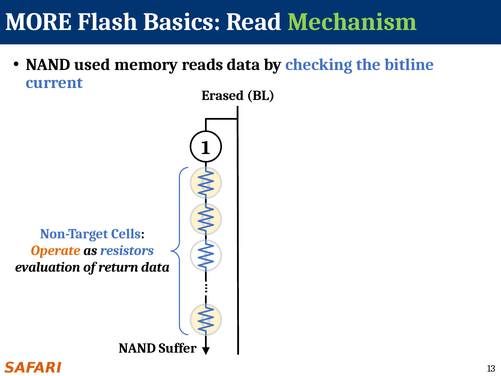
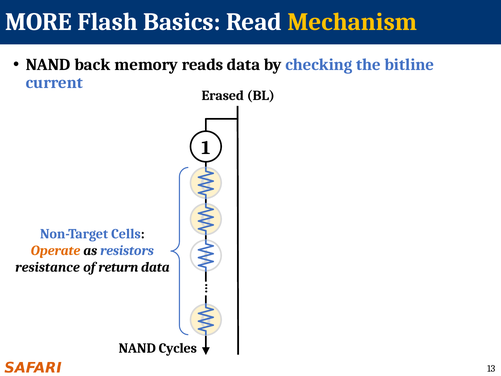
Mechanism colour: light green -> yellow (352, 22)
used: used -> back (92, 65)
evaluation: evaluation -> resistance (47, 267)
Suffer: Suffer -> Cycles (178, 348)
